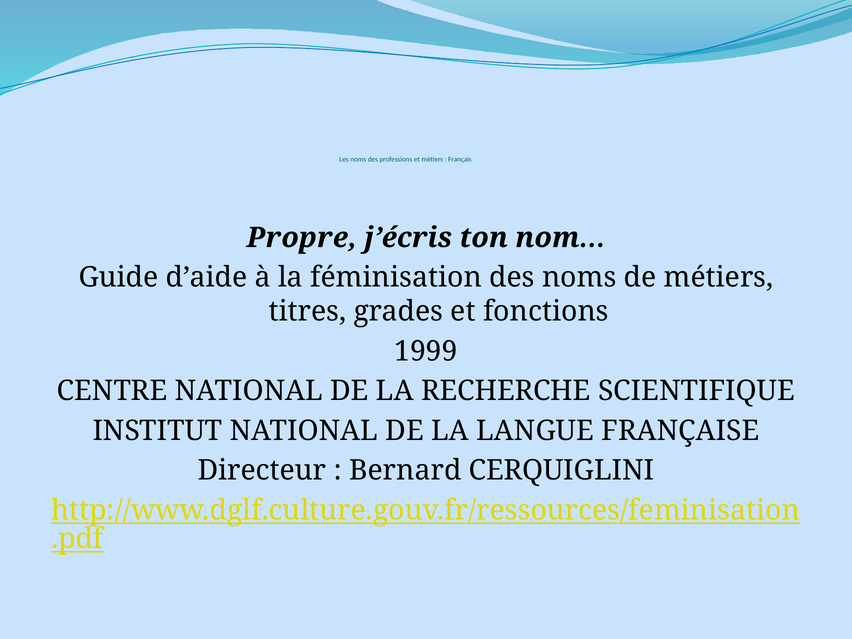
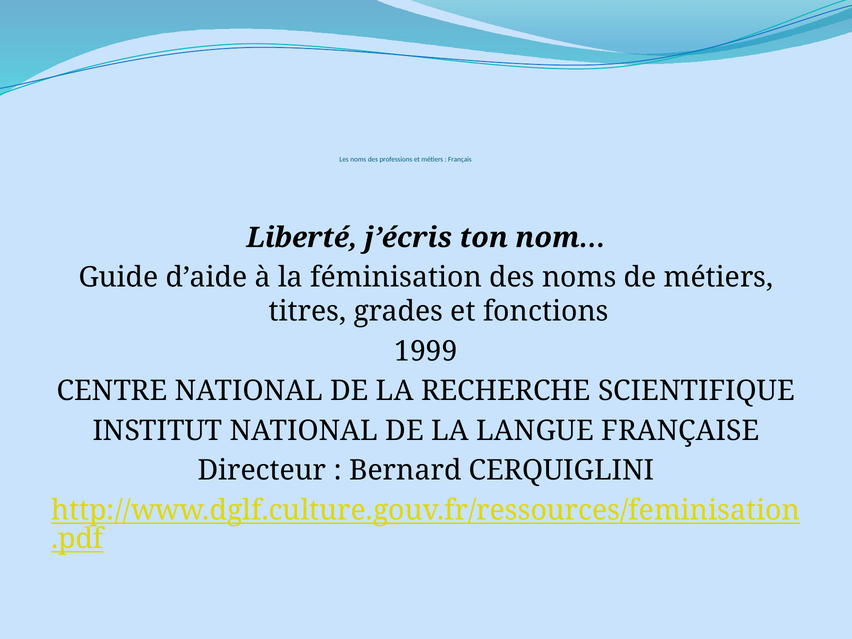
Propre: Propre -> Liberté (302, 238)
